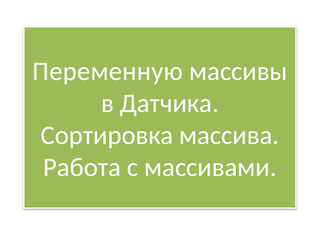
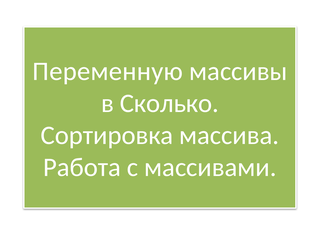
Датчика: Датчика -> Сколько (169, 103)
